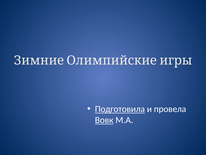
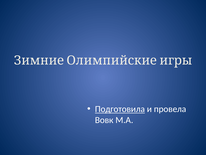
Вовк underline: present -> none (104, 120)
